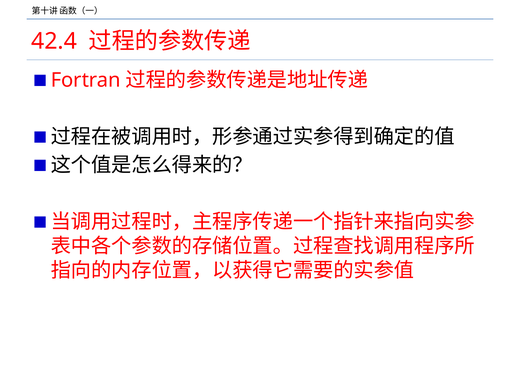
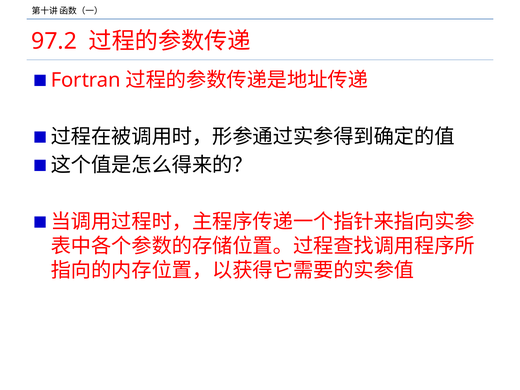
42.4: 42.4 -> 97.2 (54, 41)
